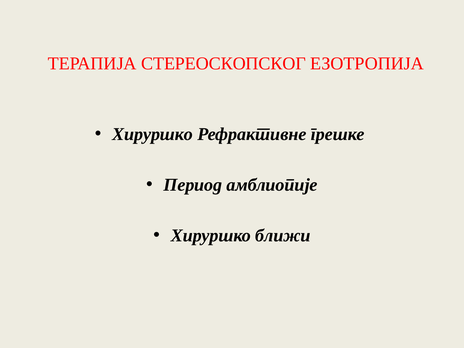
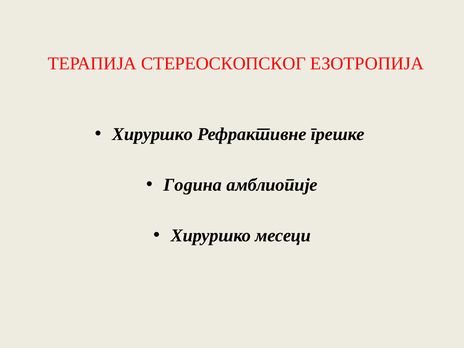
Период: Период -> Година (193, 185)
ближи: ближи -> месеци (283, 235)
